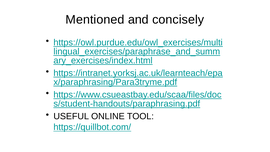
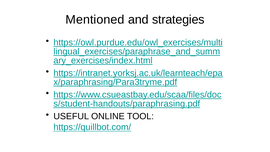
concisely: concisely -> strategies (178, 20)
